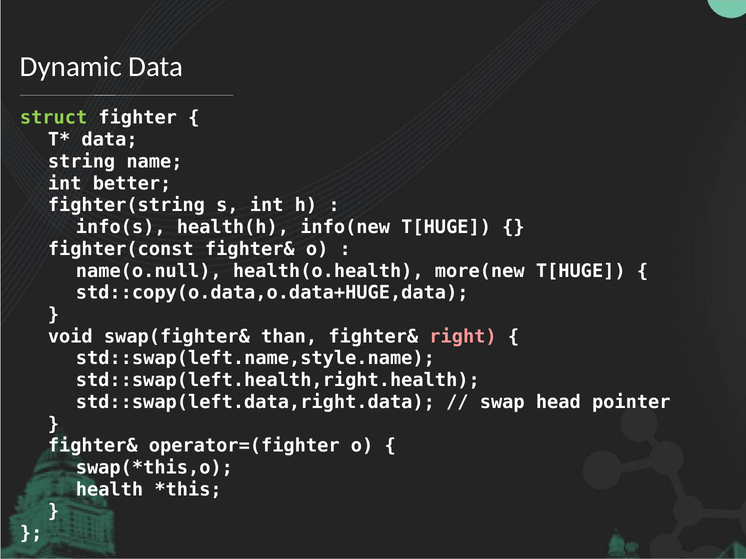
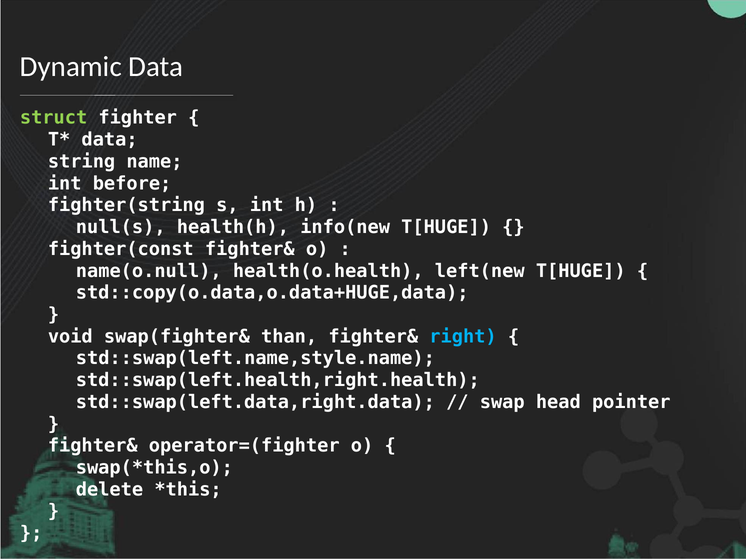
better: better -> before (132, 184)
info(s: info(s -> null(s (121, 227)
more(new: more(new -> left(new (480, 271)
right colour: pink -> light blue (463, 337)
health: health -> delete (110, 490)
